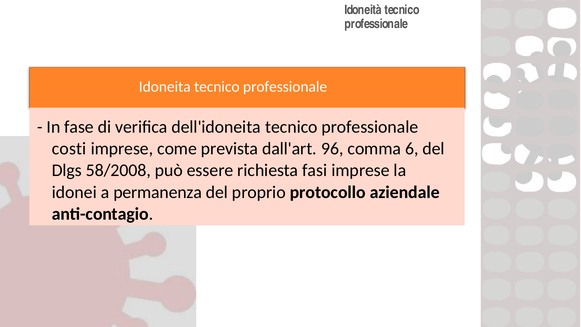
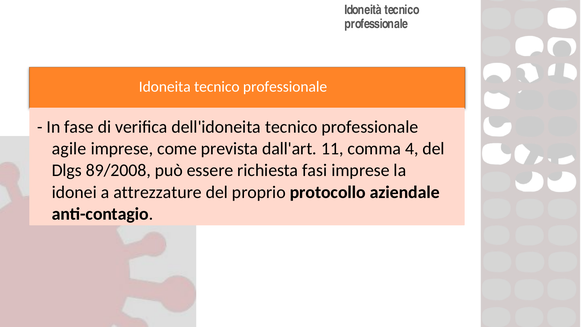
costi: costi -> agile (69, 149)
96: 96 -> 11 (332, 149)
6: 6 -> 4 (412, 149)
58/2008: 58/2008 -> 89/2008 (118, 170)
permanenza: permanenza -> attrezzature (158, 192)
